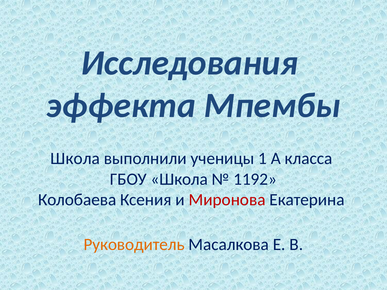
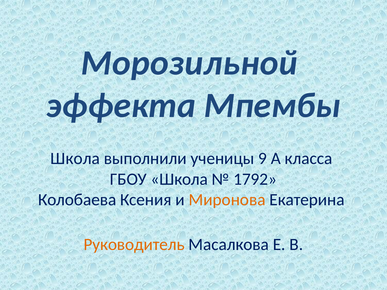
Исследования: Исследования -> Морозильной (189, 63)
1: 1 -> 9 (263, 159)
1192: 1192 -> 1792 (255, 179)
Миронова colour: red -> orange (227, 200)
